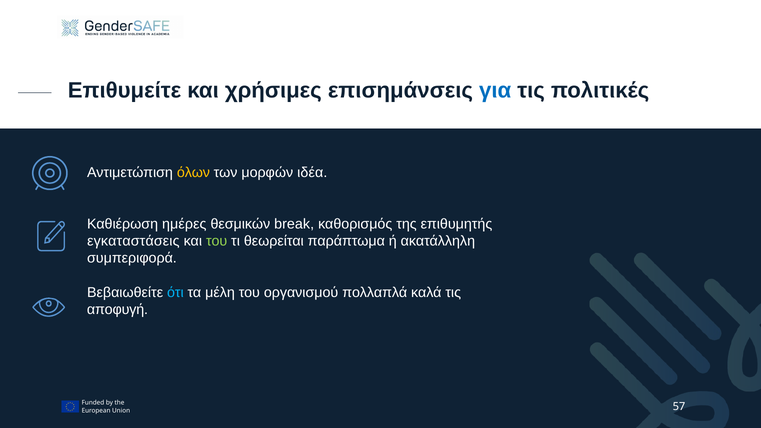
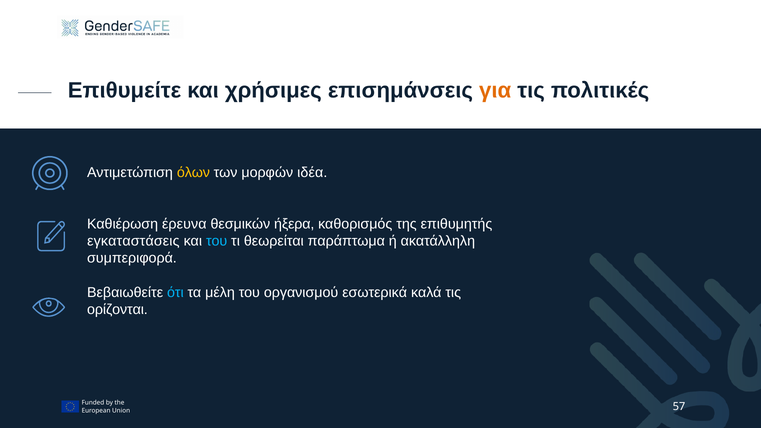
για colour: blue -> orange (495, 90)
ημέρες: ημέρες -> έρευνα (184, 224)
break: break -> ήξερα (294, 224)
του colour: light green -> light blue (217, 241)
πολλαπλά: πολλαπλά -> εσωτερικά (375, 293)
αποφυγή: αποφυγή -> ορίζονται (117, 310)
